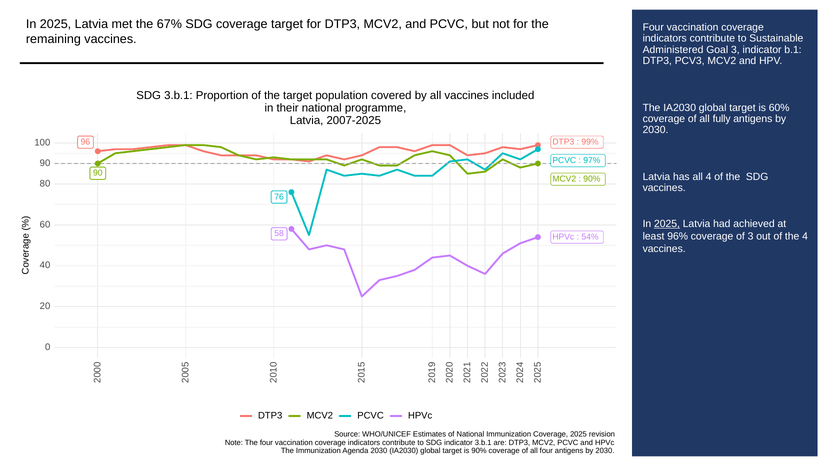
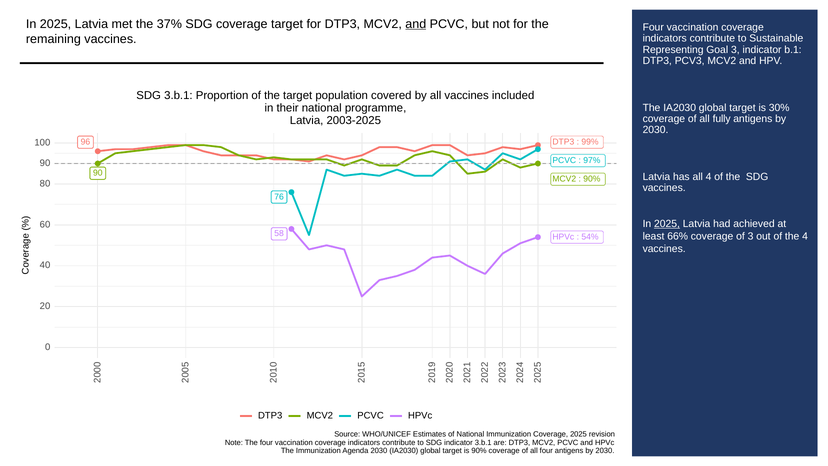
67%: 67% -> 37% (169, 24)
and underline: none -> present (416, 24)
Administered: Administered -> Representing (673, 50)
60%: 60% -> 30% (779, 108)
2007-2025: 2007-2025 -> 2003-2025 (354, 120)
96%: 96% -> 66% (678, 236)
